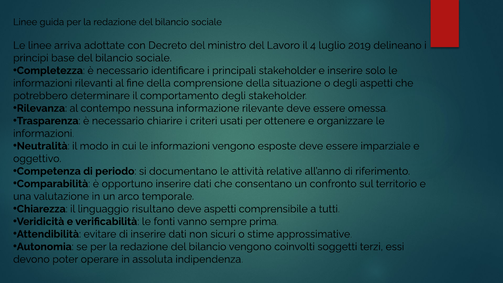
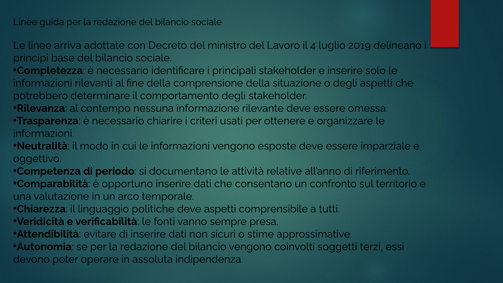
risultano: risultano -> politiche (153, 209)
prima: prima -> presa (264, 221)
